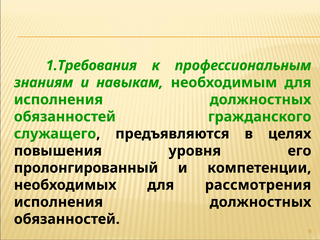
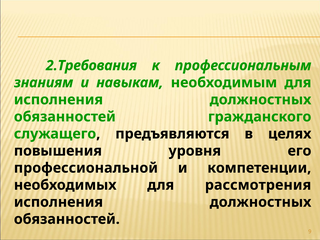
1.Требования: 1.Требования -> 2.Требования (91, 66)
пролонгированный: пролонгированный -> профессиональной (86, 168)
